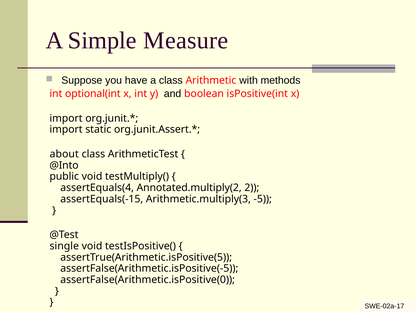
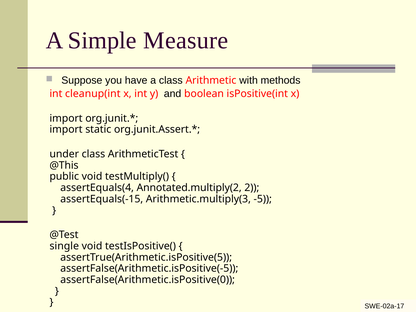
optional(int: optional(int -> cleanup(int (93, 94)
about: about -> under (64, 154)
@Into: @Into -> @This (64, 165)
